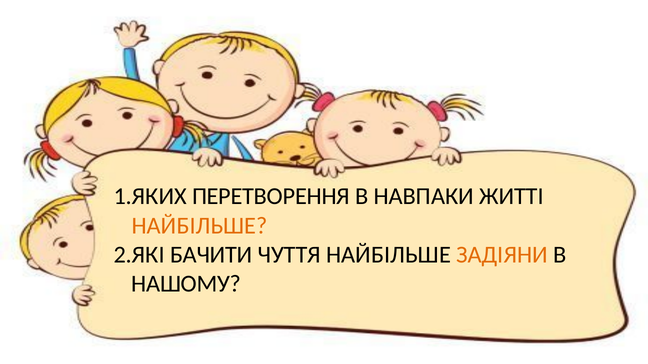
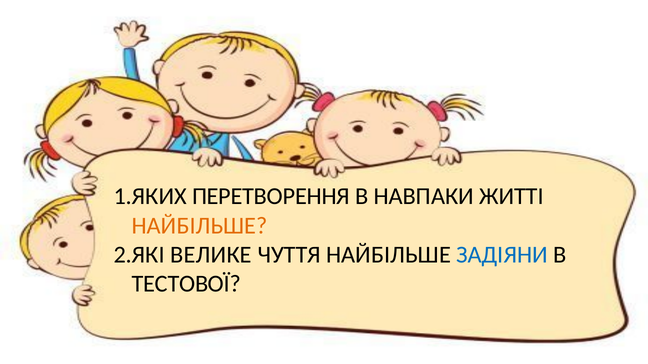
БАЧИТИ: БАЧИТИ -> ВЕЛИКЕ (211, 255)
ЗАДІЯНИ colour: orange -> blue (502, 255)
НАШОМУ: НАШОМУ -> ТЕСТОВОЇ (186, 284)
